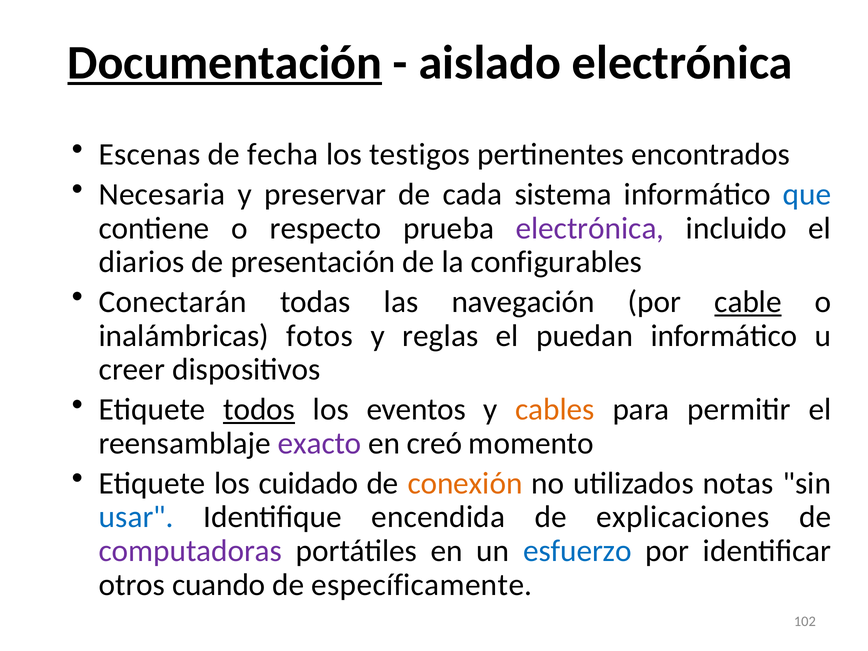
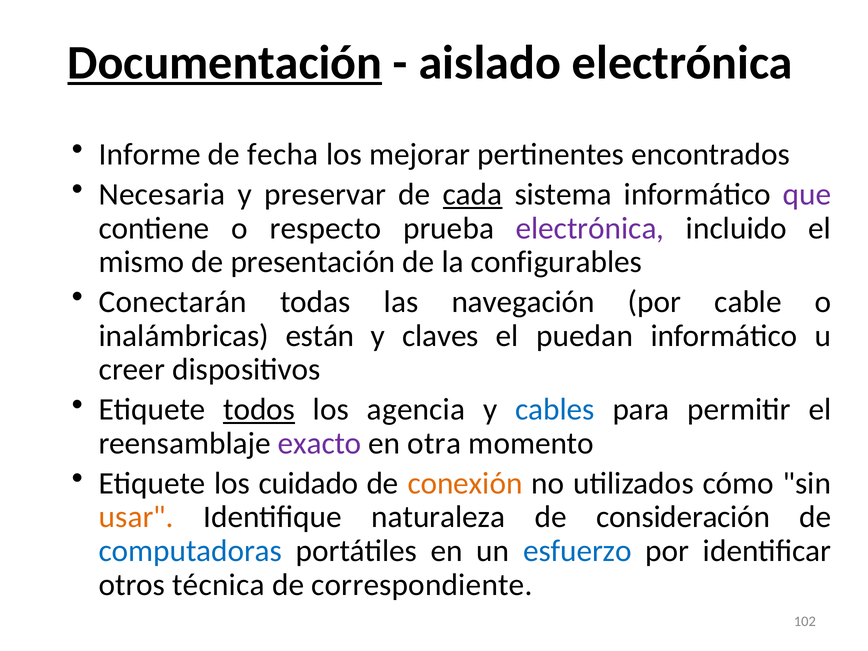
Escenas: Escenas -> Informe (150, 154)
testigos: testigos -> mejorar (420, 154)
cada underline: none -> present (473, 194)
que colour: blue -> purple (807, 194)
diarios: diarios -> mismo (142, 262)
cable underline: present -> none (748, 302)
fotos: fotos -> están (320, 336)
reglas: reglas -> claves (440, 336)
eventos: eventos -> agencia (416, 410)
cables colour: orange -> blue (555, 410)
creó: creó -> otra (434, 443)
notas: notas -> cómo (738, 483)
usar colour: blue -> orange (136, 517)
encendida: encendida -> naturaleza (438, 517)
explicaciones: explicaciones -> consideración (683, 517)
computadoras colour: purple -> blue (190, 551)
cuando: cuando -> técnica (218, 585)
específicamente: específicamente -> correspondiente (422, 585)
